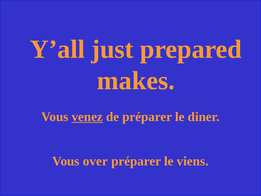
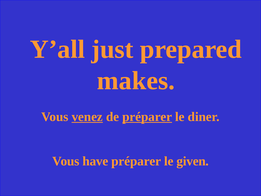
préparer underline: none -> present (147, 117)
over: over -> have (95, 161)
viens: viens -> given (193, 161)
